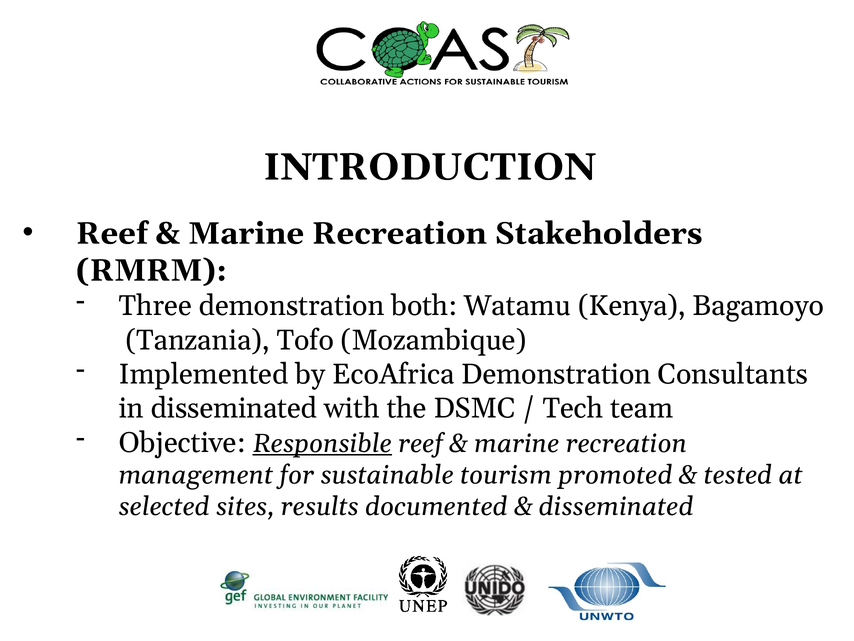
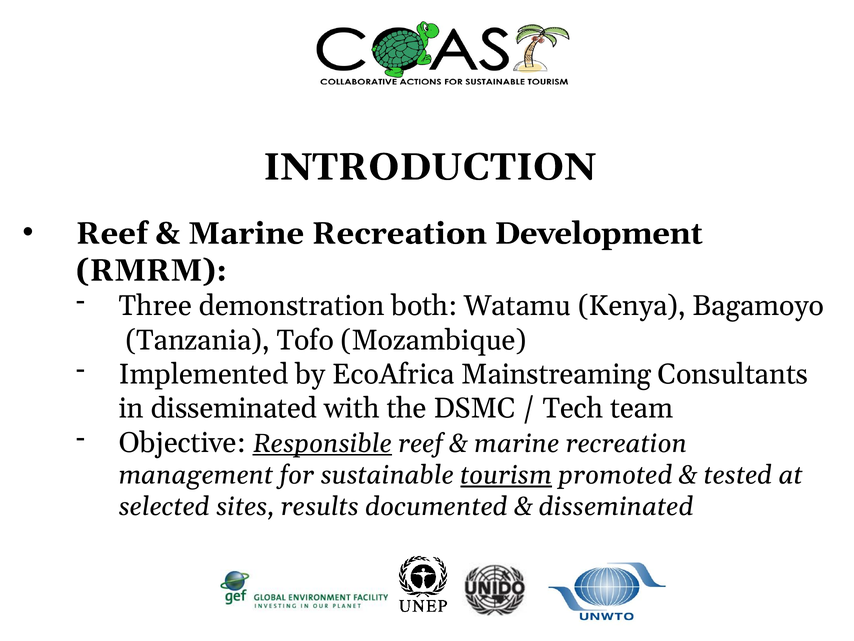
Stakeholders: Stakeholders -> Development (599, 233)
EcoAfrica Demonstration: Demonstration -> Mainstreaming (556, 374)
tourism underline: none -> present (506, 475)
